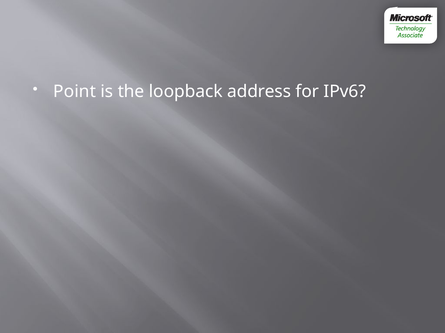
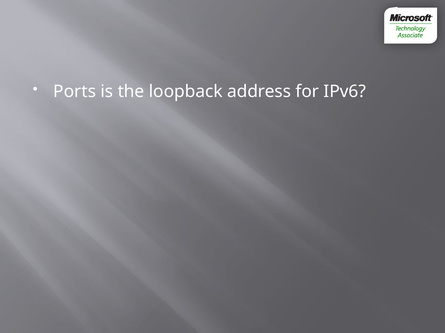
Point: Point -> Ports (75, 92)
